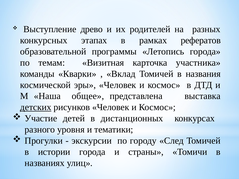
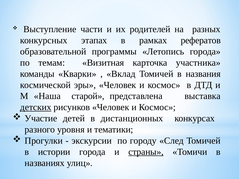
древо: древо -> части (92, 29)
общее: общее -> старой (88, 96)
страны underline: none -> present (146, 152)
